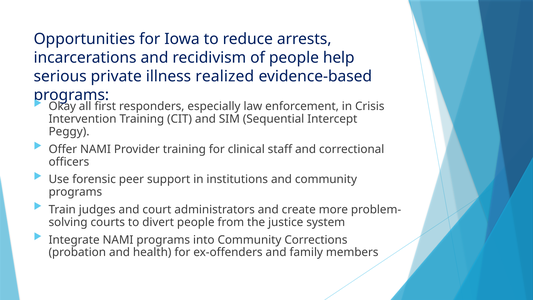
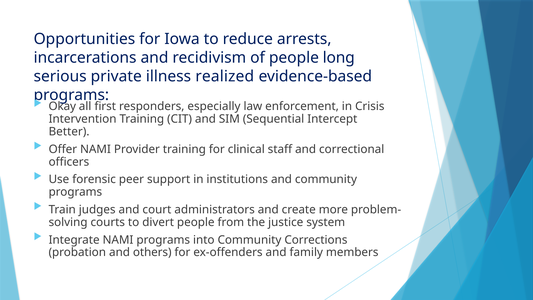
help: help -> long (339, 58)
Peggy: Peggy -> Better (69, 132)
health: health -> others (152, 252)
